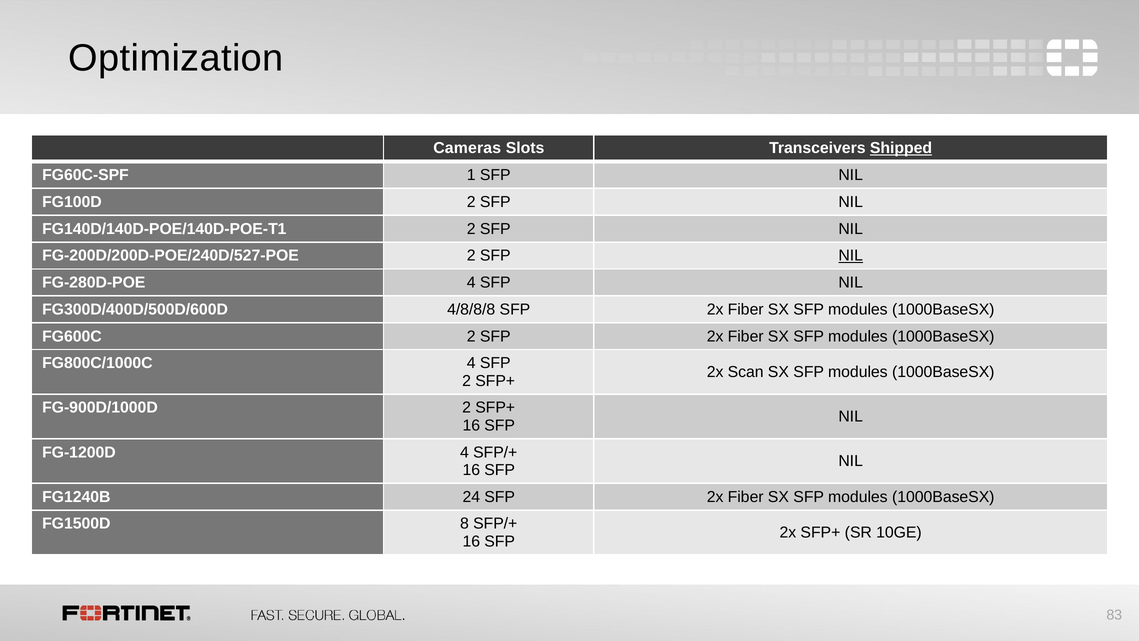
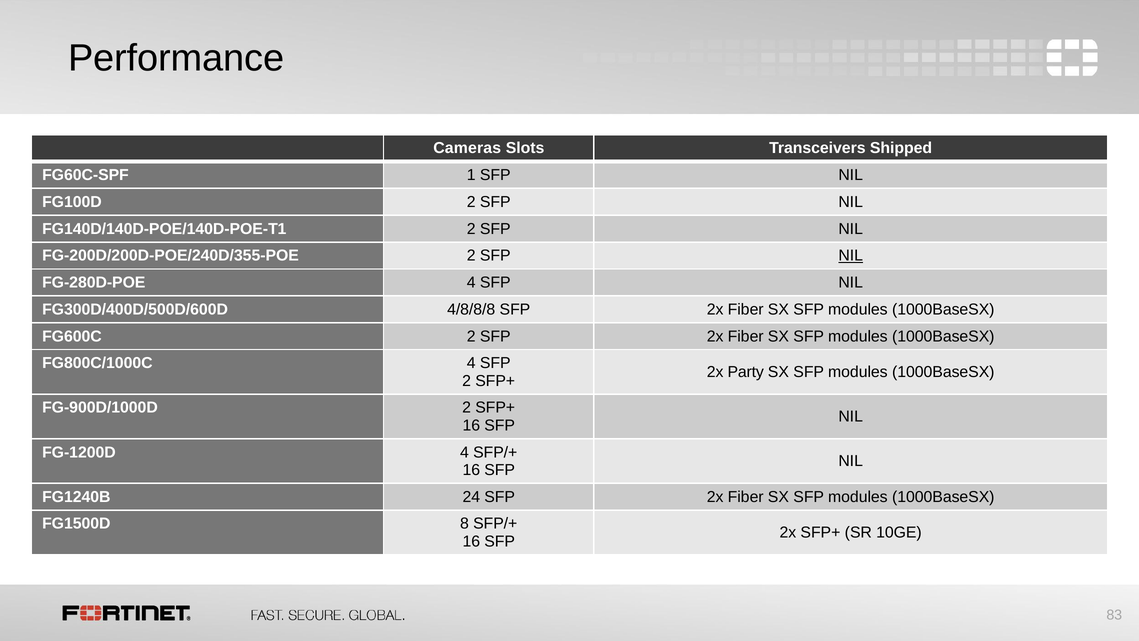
Optimization: Optimization -> Performance (176, 58)
Shipped underline: present -> none (901, 148)
FG-200D/200D-POE/240D/527-POE: FG-200D/200D-POE/240D/527-POE -> FG-200D/200D-POE/240D/355-POE (171, 256)
Scan: Scan -> Party (746, 372)
